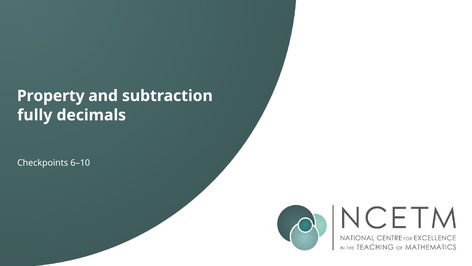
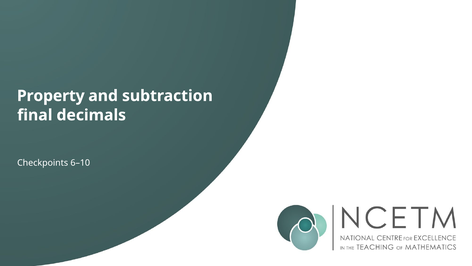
fully: fully -> final (35, 115)
